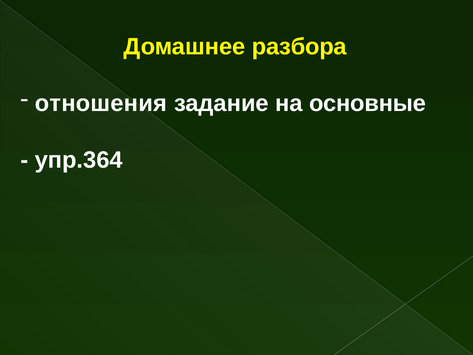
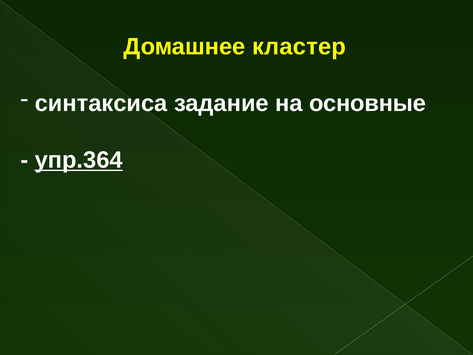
разбора: разбора -> кластер (299, 46)
отношения: отношения -> синтаксиса (101, 103)
упр.364 underline: none -> present (79, 160)
